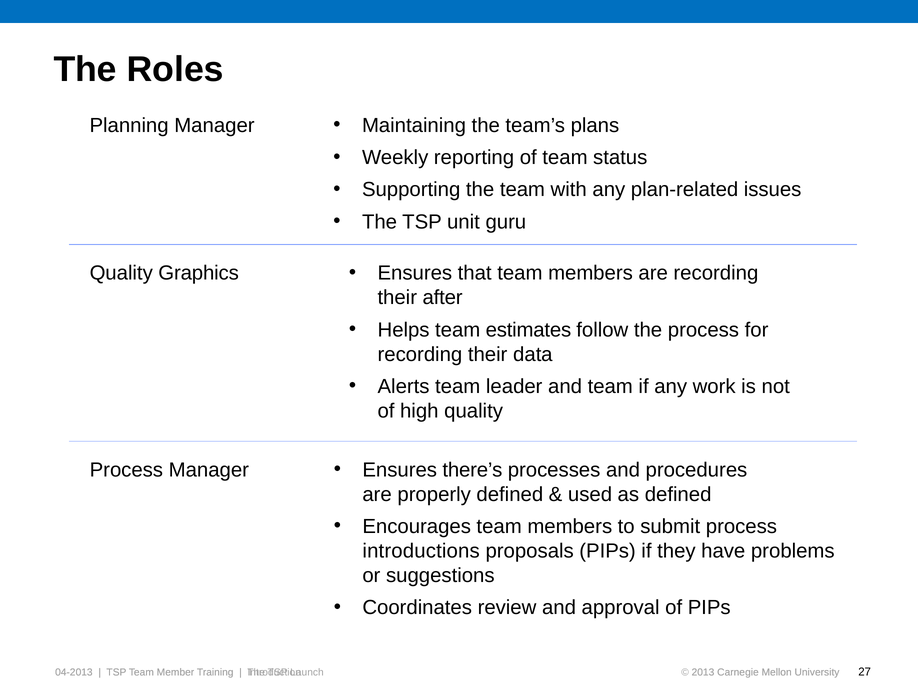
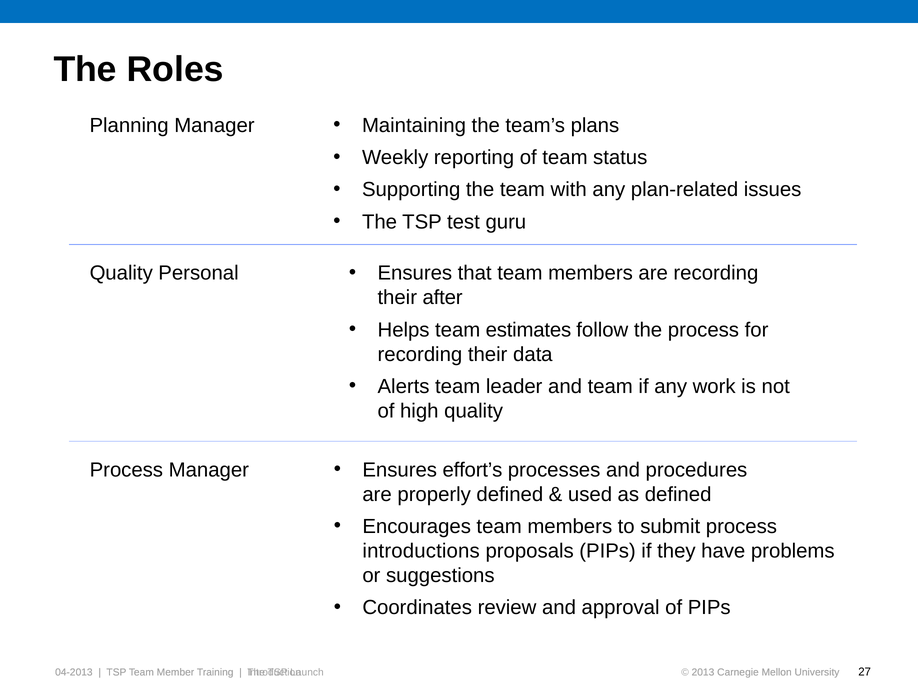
unit: unit -> test (463, 222)
Graphics: Graphics -> Personal (199, 273)
there’s: there’s -> effort’s (472, 469)
